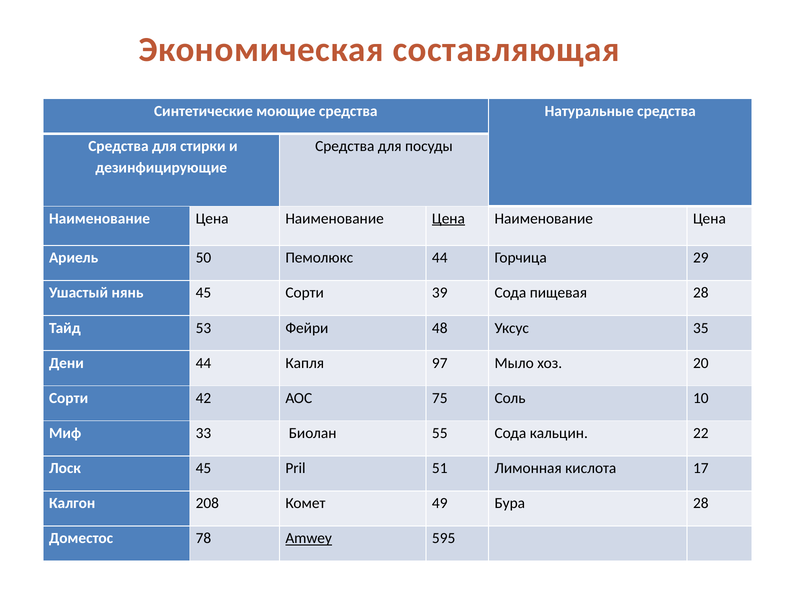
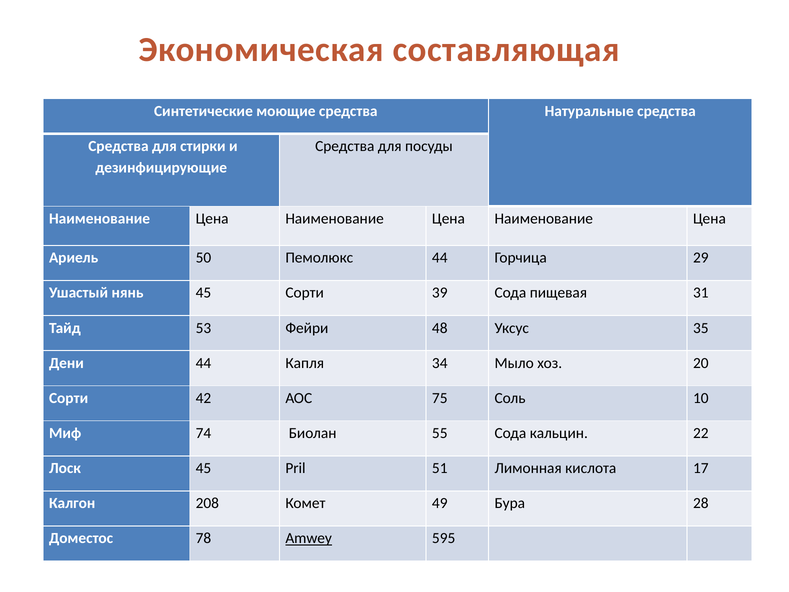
Цена underline: present -> none (448, 218)
пищевая 28: 28 -> 31 (701, 293)
97: 97 -> 34 (440, 363)
33: 33 -> 74 (203, 433)
